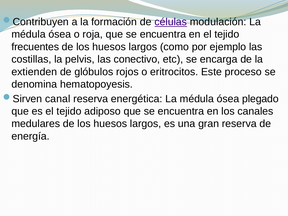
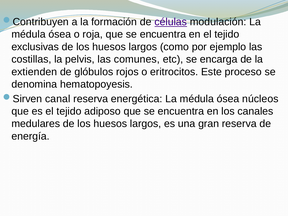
frecuentes: frecuentes -> exclusivas (35, 47)
conectivo: conectivo -> comunes (137, 59)
plegado: plegado -> núcleos (260, 99)
